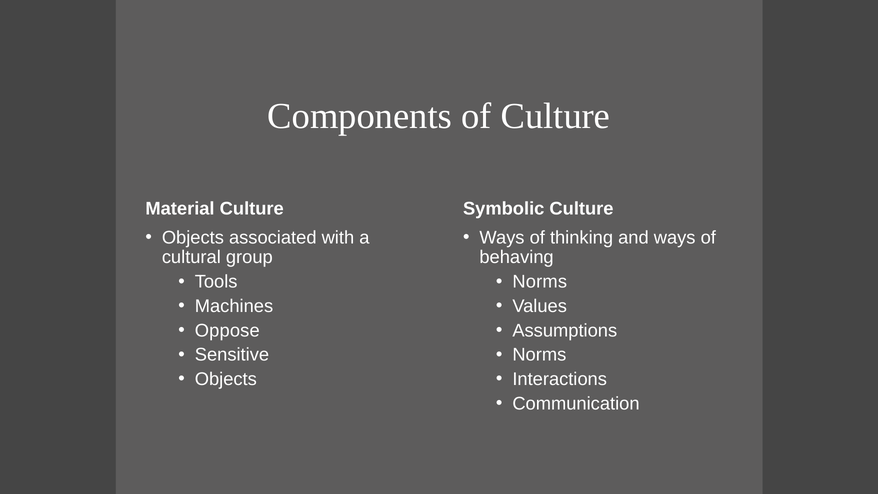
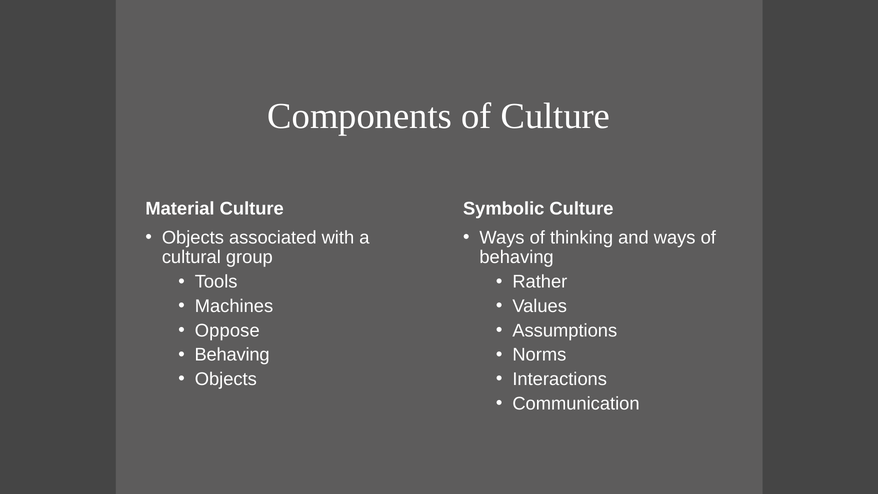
Norms: Norms -> Rather (540, 282)
Sensitive: Sensitive -> Behaving (232, 355)
